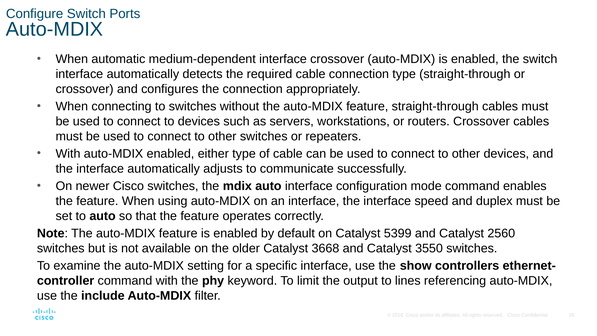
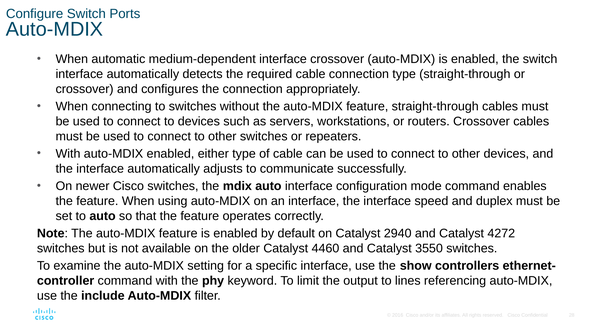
5399: 5399 -> 2940 (398, 233)
2560: 2560 -> 4272 (501, 233)
3668: 3668 -> 4460 (325, 248)
